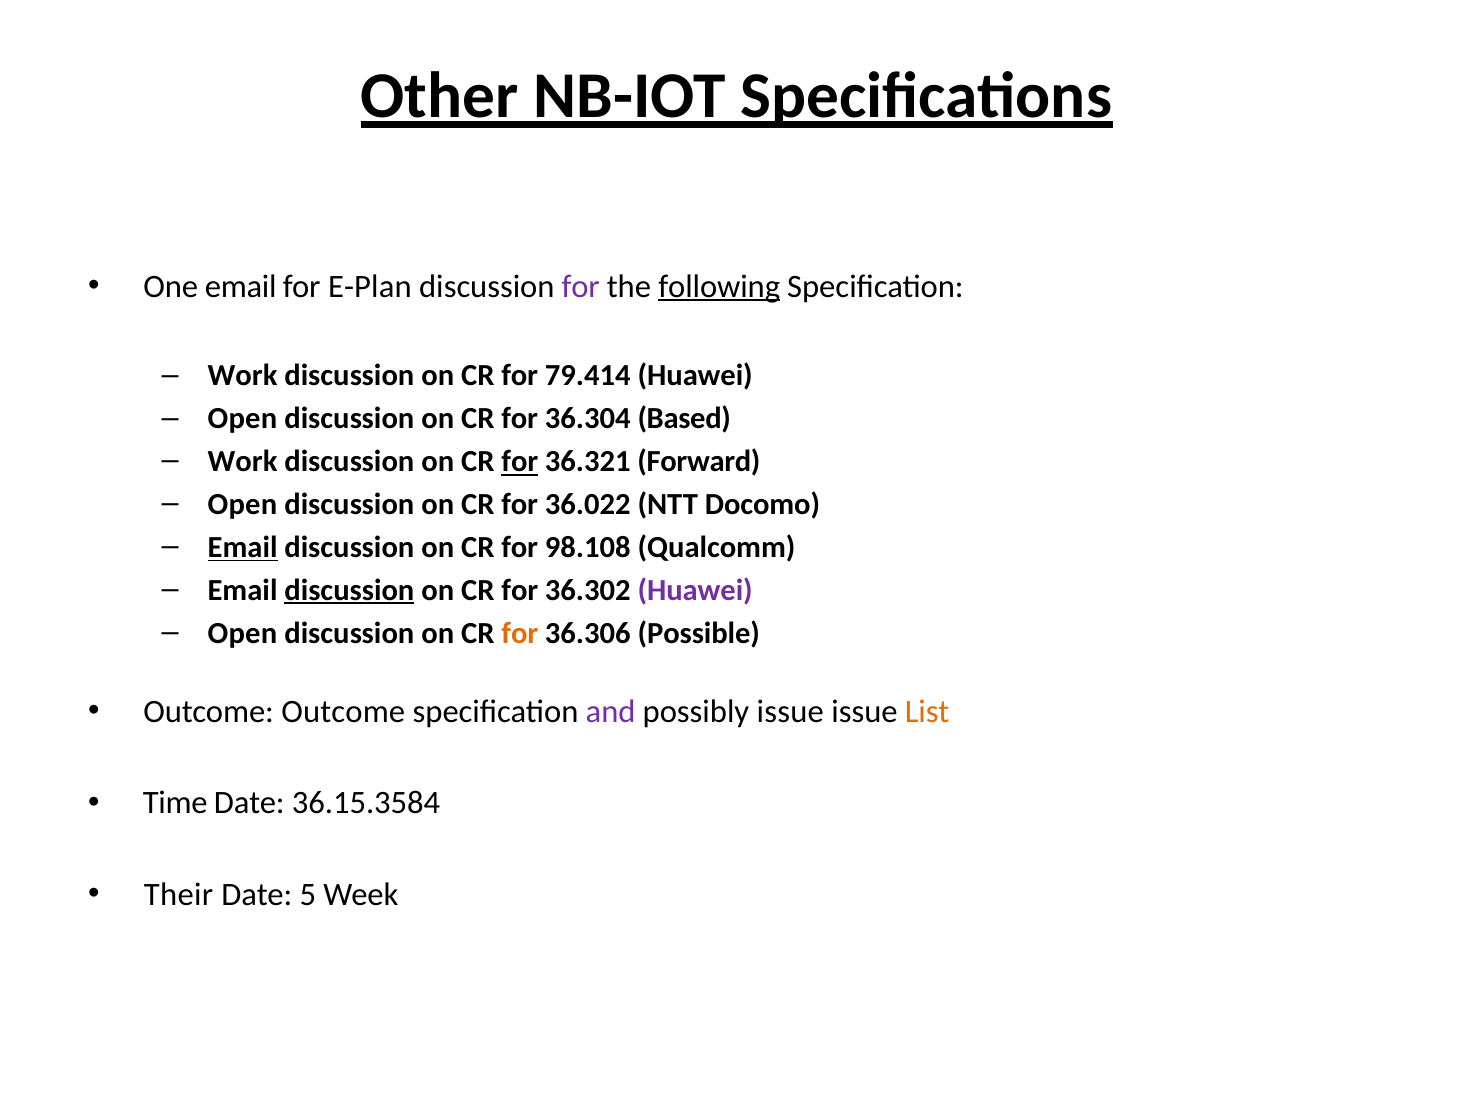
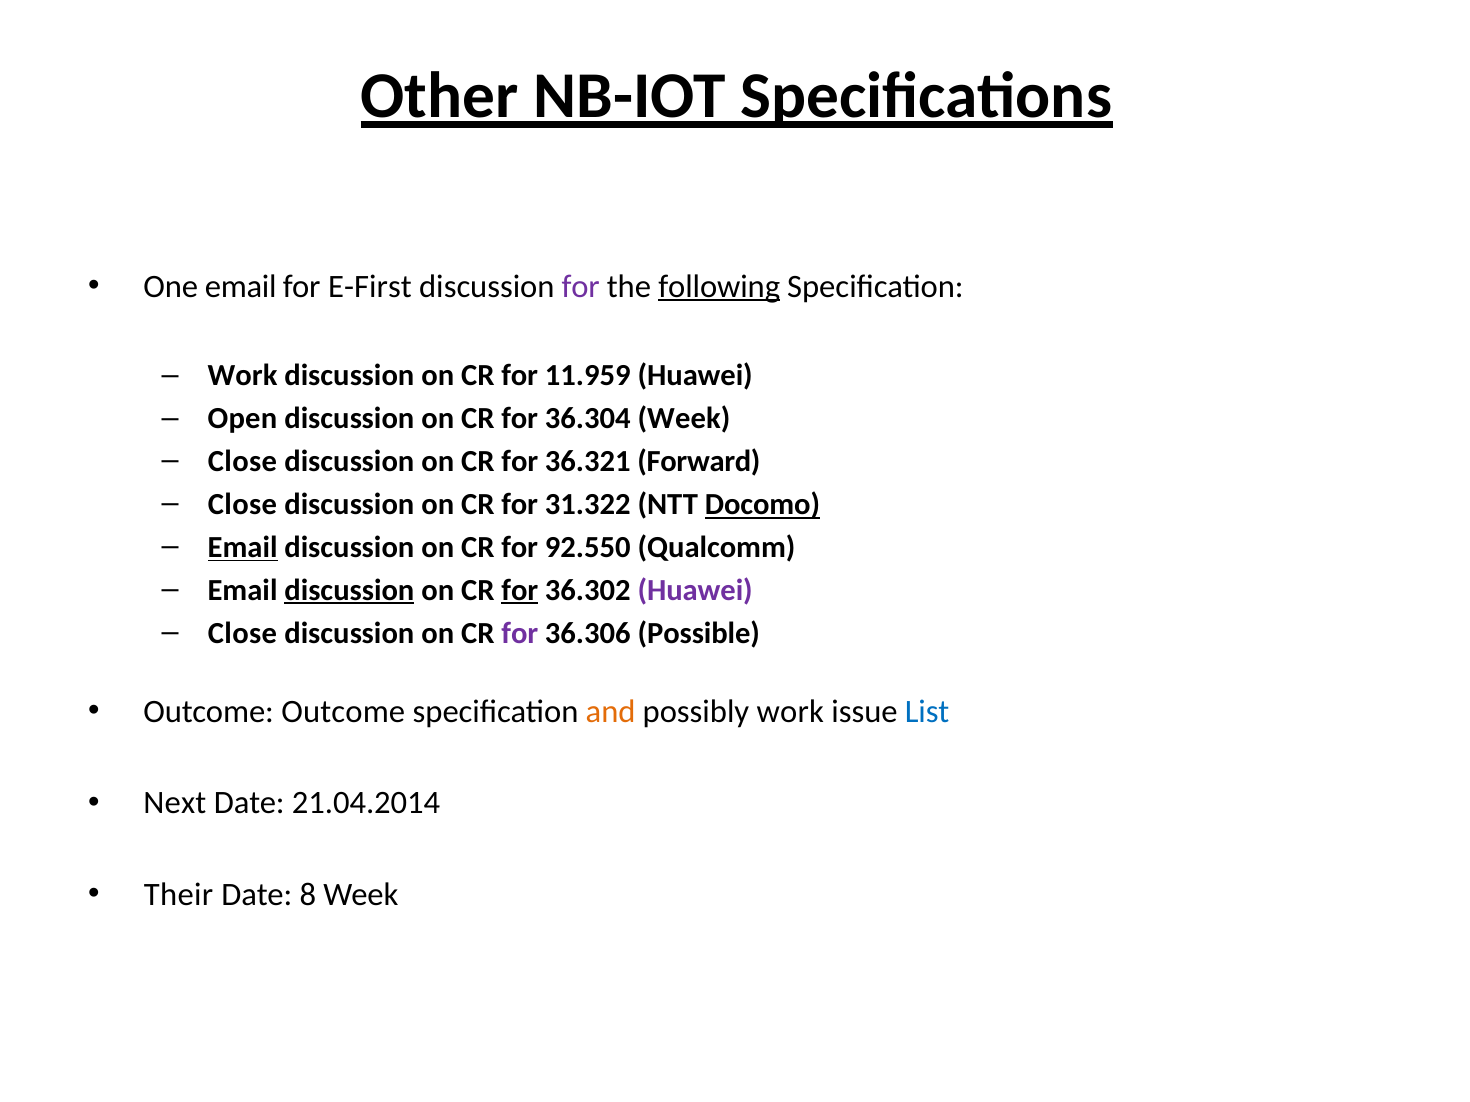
E-Plan: E-Plan -> E-First (370, 286)
79.414: 79.414 -> 11.959 (588, 376)
36.304 Based: Based -> Week (684, 419)
Work: Work -> Close (242, 462)
for underline: present -> none (520, 462)
Open: Open -> Close (242, 505)
36.022: 36.022 -> 31.322 (588, 505)
Docomo underline: none -> present (762, 505)
98.108: 98.108 -> 92.550 (588, 548)
for underline: none -> present (520, 590)
Open: Open -> Close (242, 633)
for colour: orange -> purple (520, 633)
and colour: purple -> orange (611, 712)
possibly issue: issue -> work (790, 712)
List colour: orange -> blue (927, 712)
Time: Time -> Next (175, 804)
36.15.3584: 36.15.3584 -> 21.04.2014 (366, 804)
5: 5 -> 8 (308, 895)
